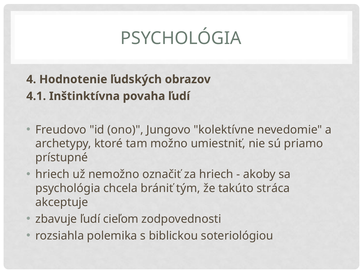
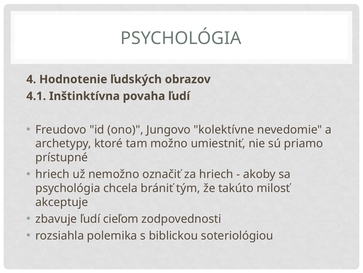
stráca: stráca -> milosť (273, 188)
